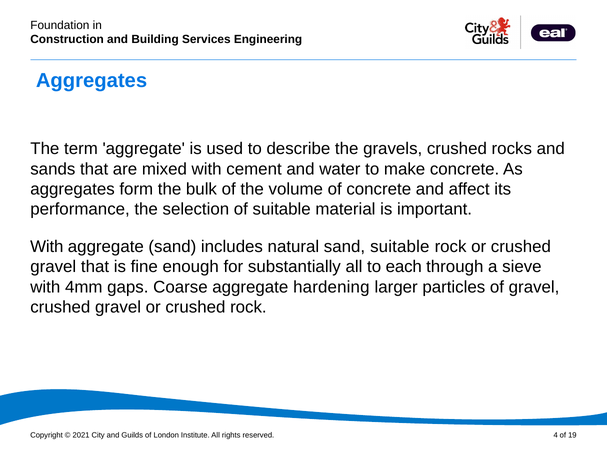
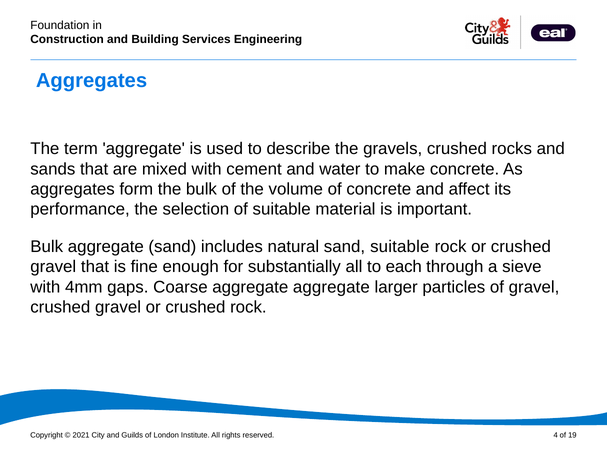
With: With -> Bulk (47, 247)
aggregate hardening: hardening -> aggregate (331, 287)
